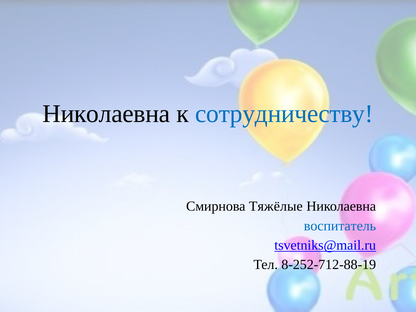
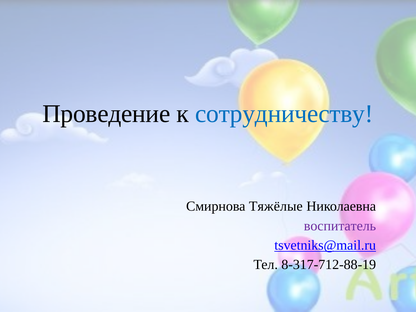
Николаевна: Николаевна -> Проведение (106, 114)
воспитатель colour: blue -> purple (340, 226)
8-252-712-88-19: 8-252-712-88-19 -> 8-317-712-88-19 (329, 265)
